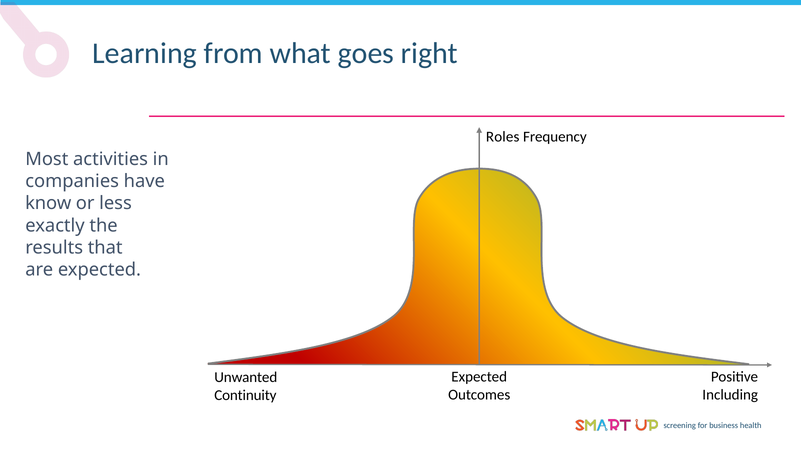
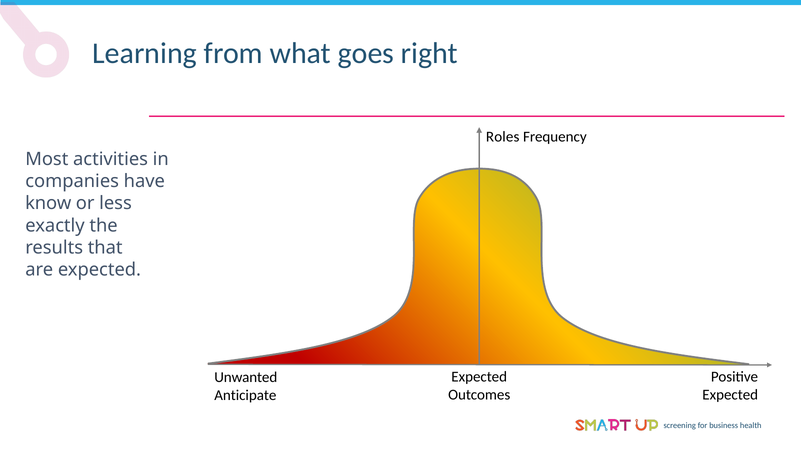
Including: Including -> Expected (730, 394)
Continuity: Continuity -> Anticipate (245, 395)
